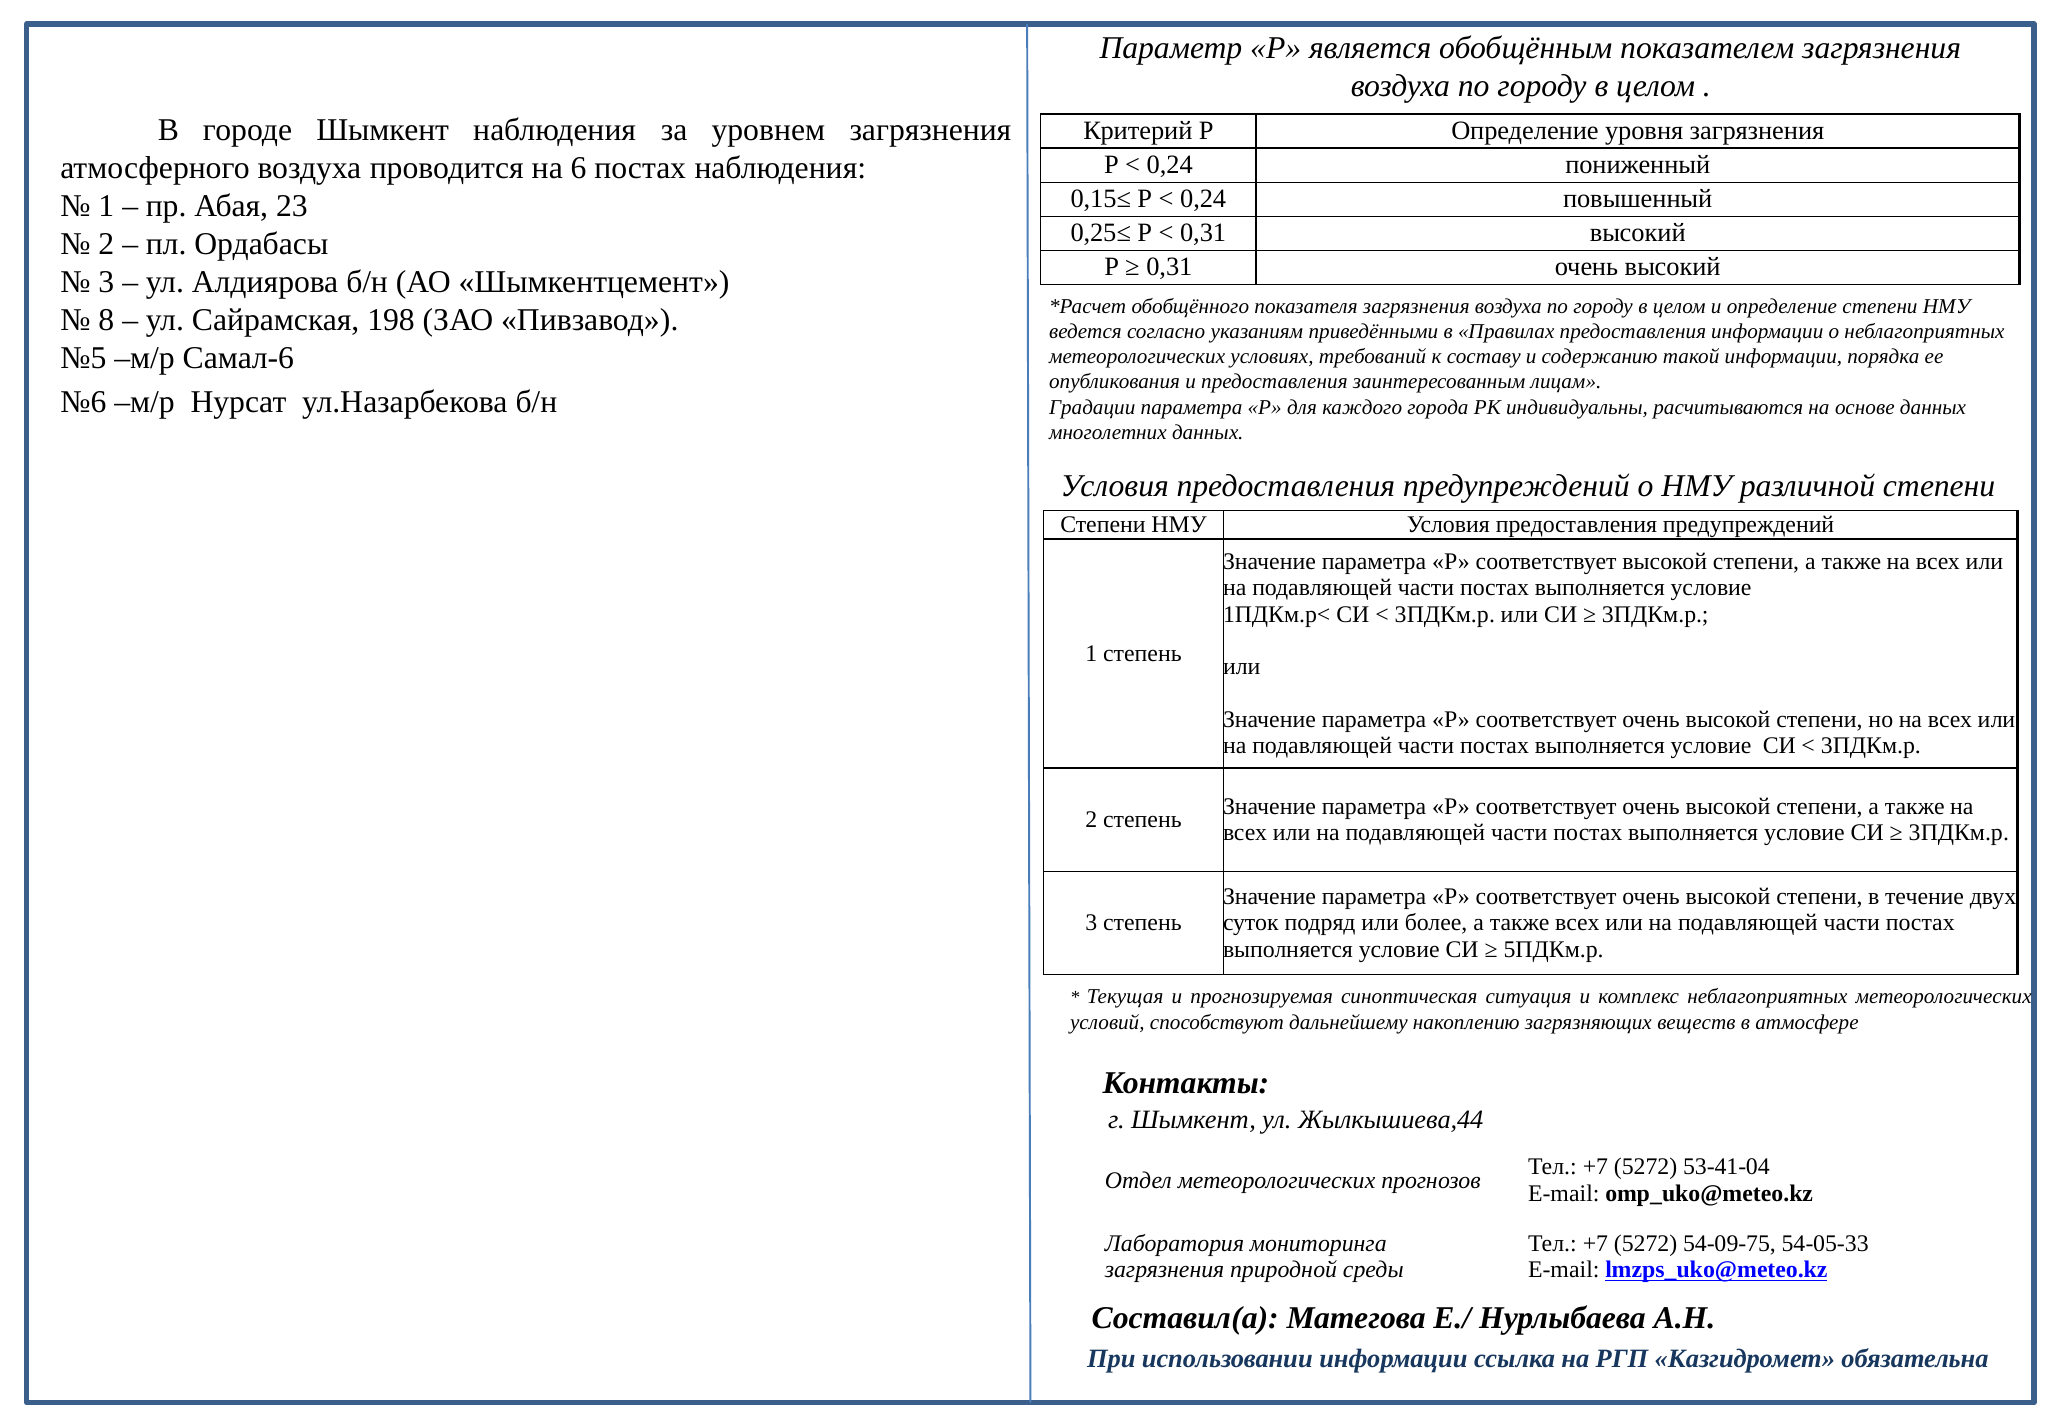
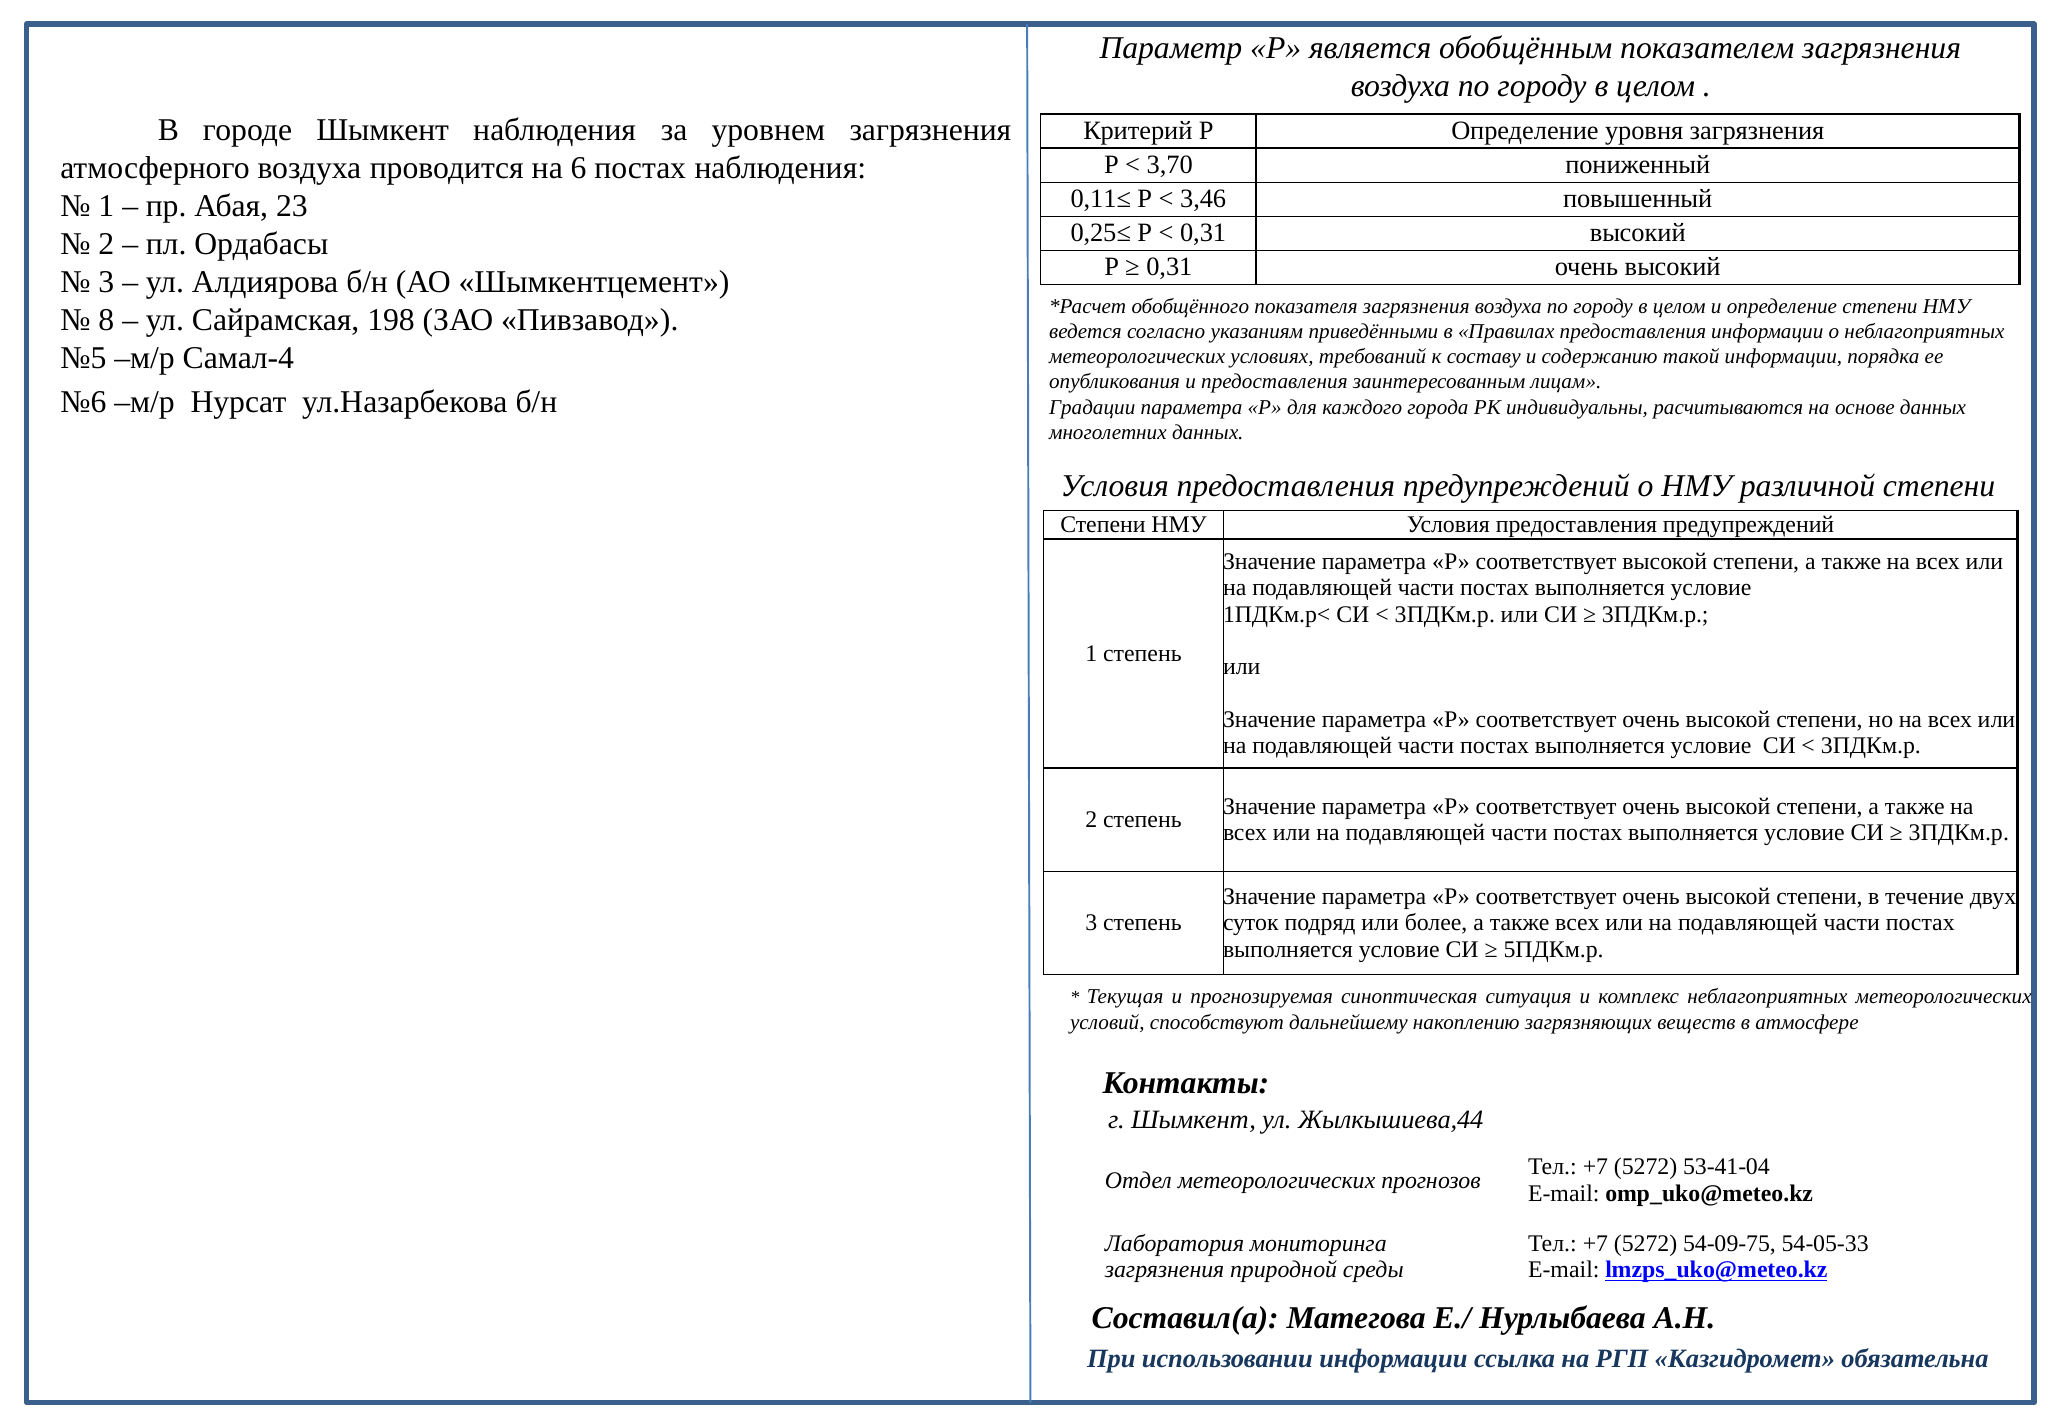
0,24: 0,24 -> 3,70 (1170, 165)
0,15≤: 0,15≤ -> 0,11≤ (1101, 199)
0,24: 0,24 -> 3,46 (1203, 199)
Самал-6: Самал-6 -> Самал-4 (238, 358)
